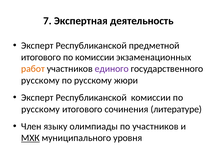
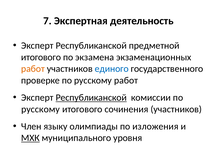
по комиссии: комиссии -> экзамена (95, 57)
единого colour: purple -> blue (112, 69)
русскому: русскому -> проверке (40, 80)
русскому жюри: жюри -> работ (126, 80)
Республиканской underline: none -> present (91, 97)
сочинения литературе: литературе -> участников (176, 109)
по участников: участников -> изложения (155, 126)
